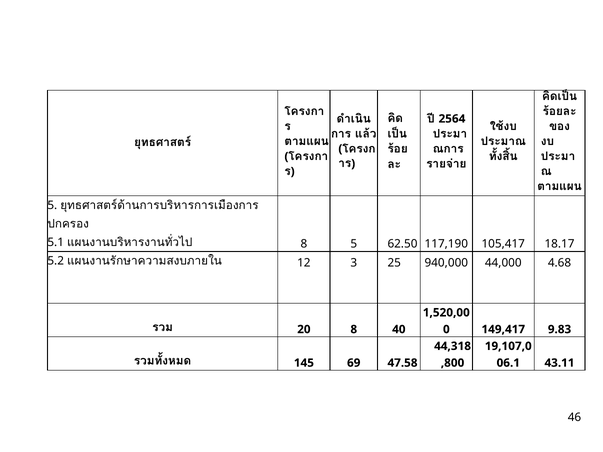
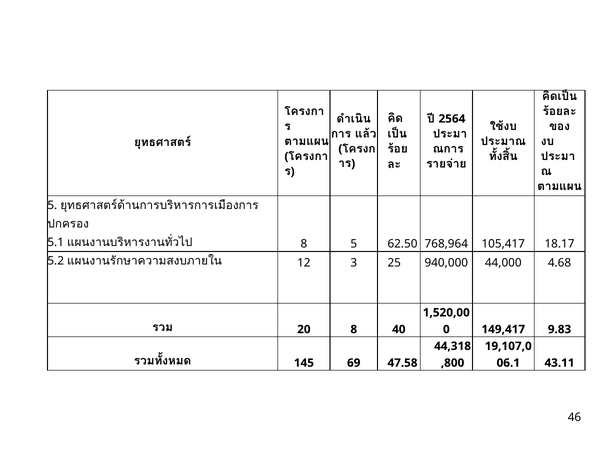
117,190: 117,190 -> 768,964 (446, 244)
